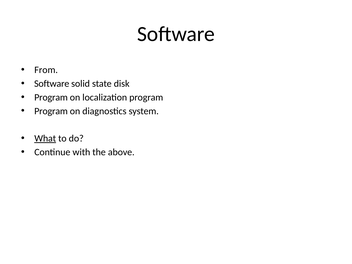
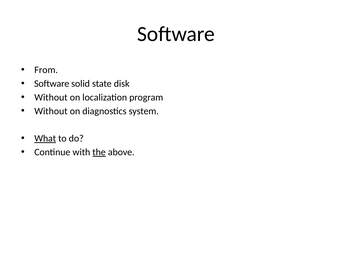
Program: Program -> Without (51, 97)
Program: Program -> Without (51, 111)
the underline: none -> present (99, 152)
